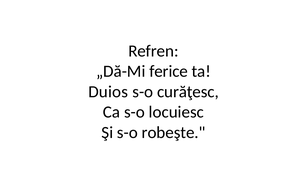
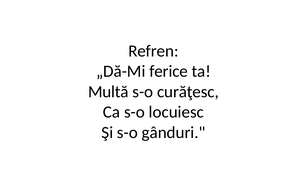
Duios: Duios -> Multă (108, 92)
robeşte: robeşte -> gânduri (174, 133)
